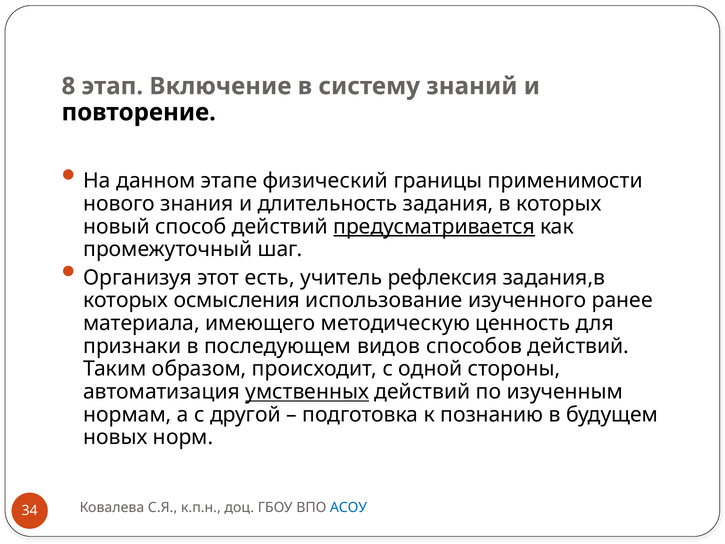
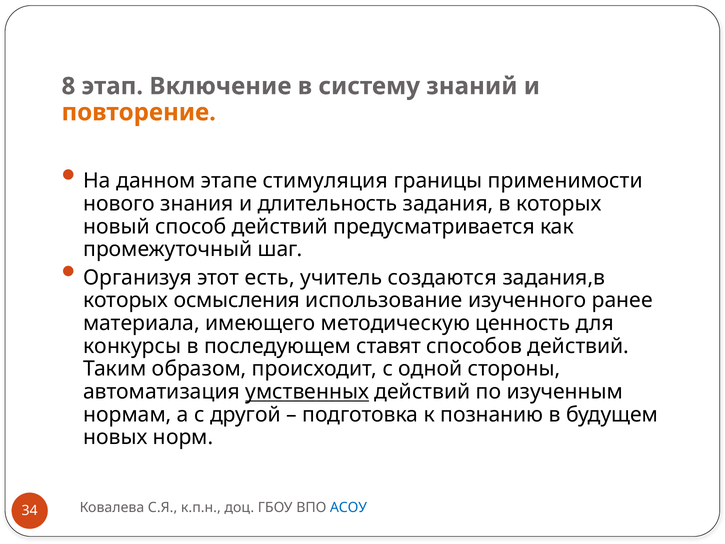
повторение colour: black -> orange (139, 112)
физический: физический -> стимуляция (325, 181)
предусматривается underline: present -> none (434, 227)
рефлексия: рефлексия -> создаются (442, 277)
признаки: признаки -> конкурсы (132, 346)
видов: видов -> ставят (389, 346)
